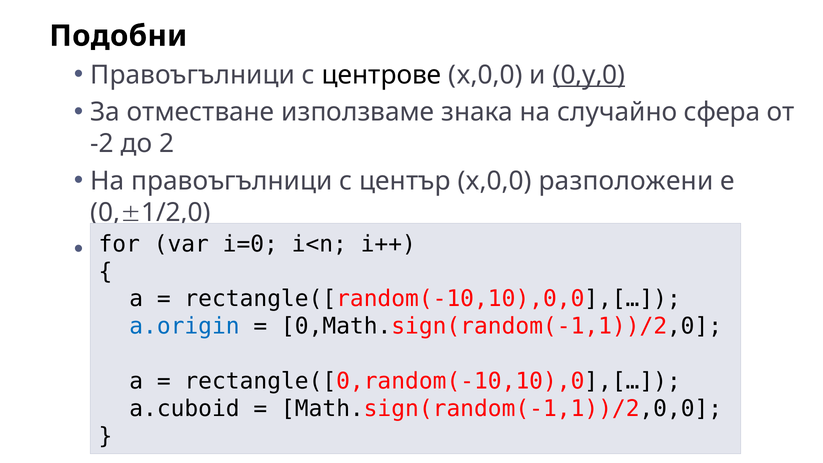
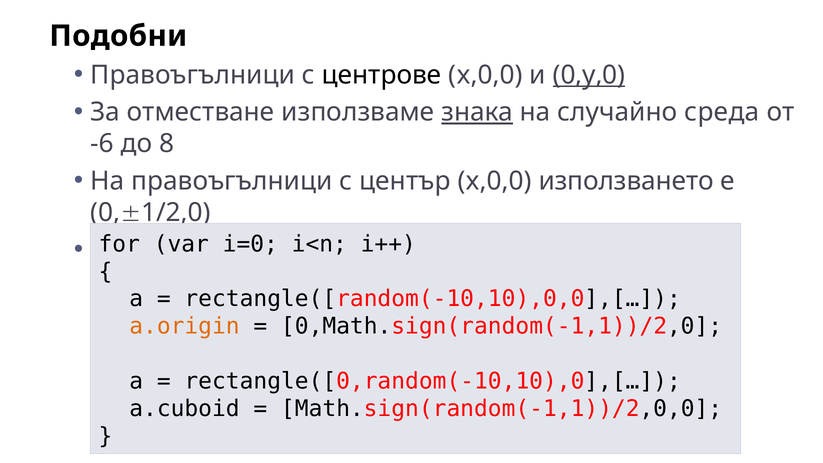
знака underline: none -> present (477, 112)
сфера: сфера -> среда (722, 112)
-2: -2 -> -6 (102, 144)
2: 2 -> 8 (167, 144)
разположени: разположени -> използването (626, 181)
a.origin colour: blue -> orange (184, 326)
